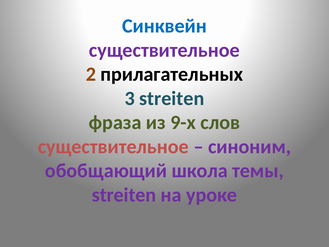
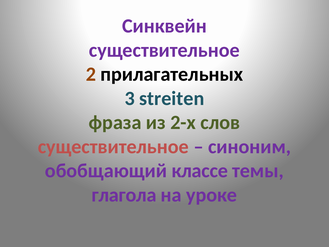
Синквейн colour: blue -> purple (164, 26)
9-х: 9-х -> 2-х (183, 122)
школа: школа -> классе (200, 171)
streiten: streiten -> глагола (124, 195)
